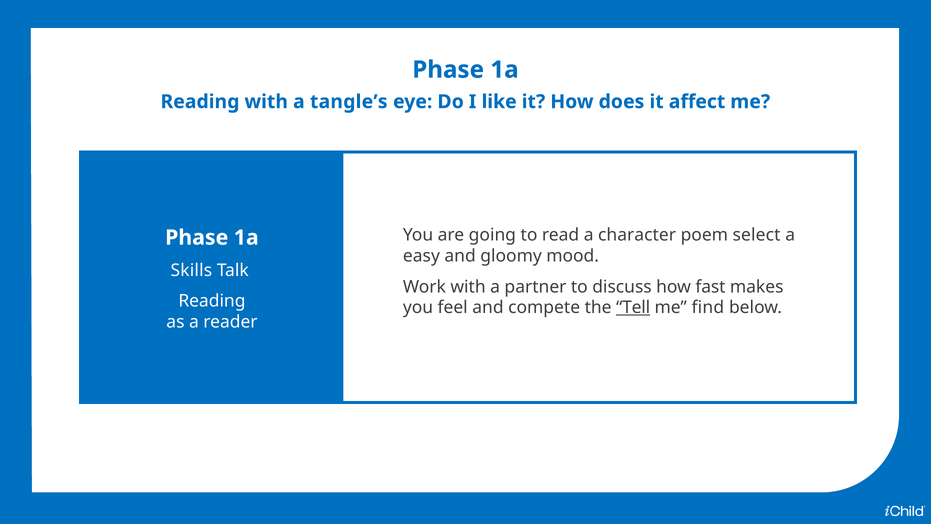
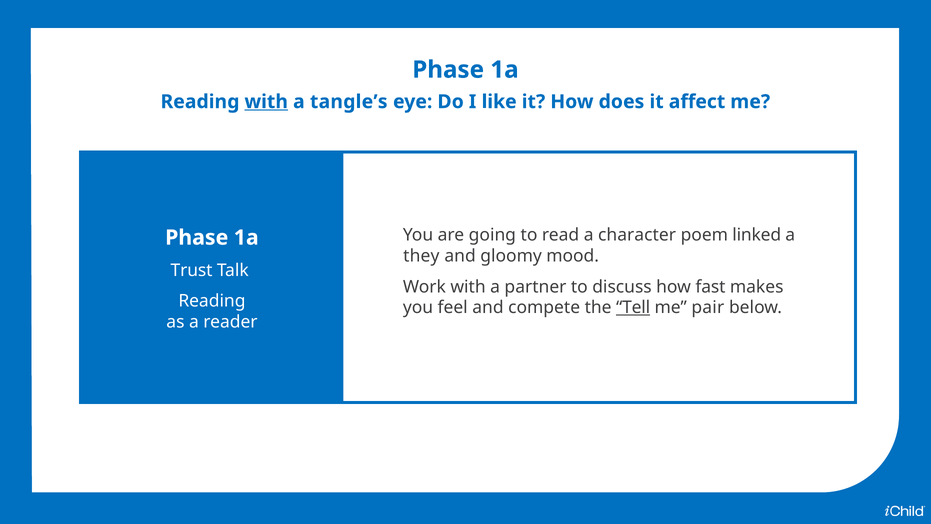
with underline: none -> present (266, 102)
select: select -> linked (757, 235)
easy: easy -> they (421, 256)
Skills: Skills -> Trust (192, 270)
find: find -> pair (708, 308)
